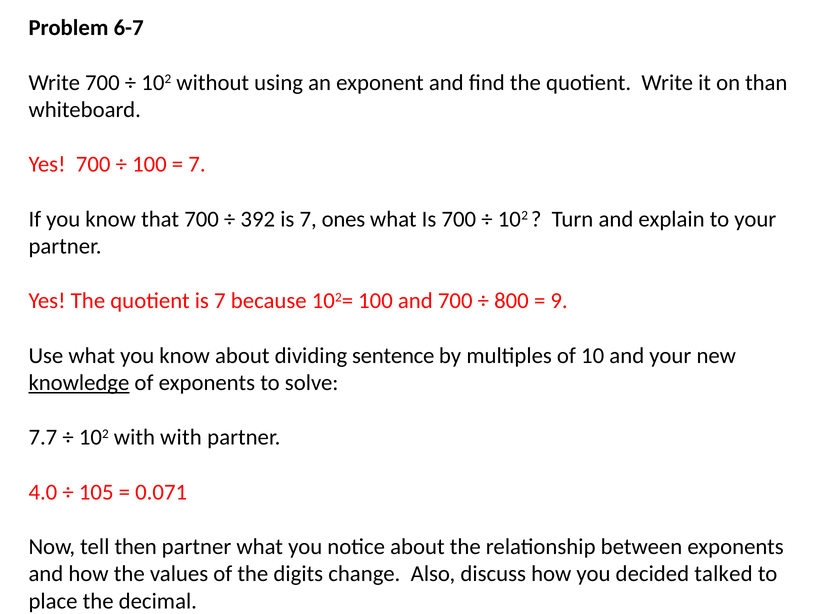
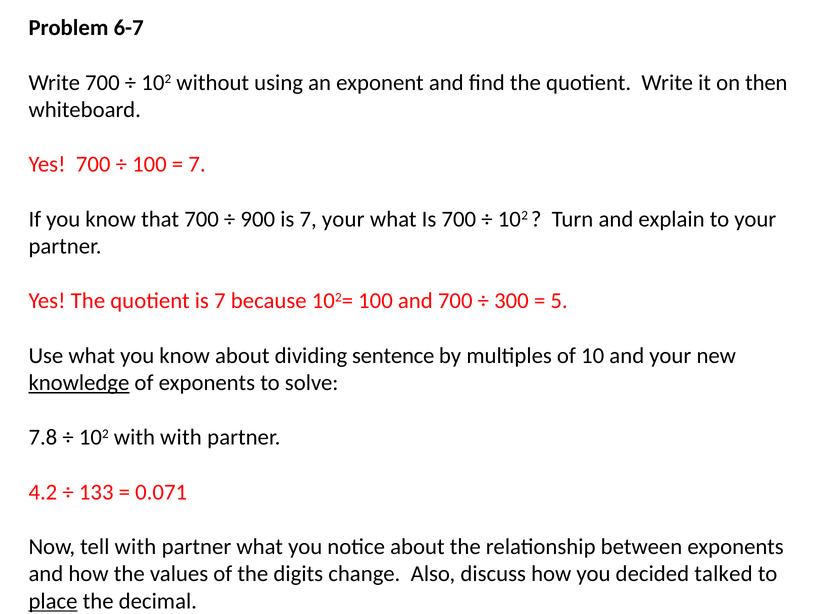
than: than -> then (766, 83)
392: 392 -> 900 (258, 219)
7 ones: ones -> your (343, 219)
800: 800 -> 300 (511, 301)
9: 9 -> 5 (559, 301)
7.7: 7.7 -> 7.8 (43, 438)
4.0: 4.0 -> 4.2 (43, 492)
105: 105 -> 133 (96, 492)
tell then: then -> with (135, 547)
place underline: none -> present (53, 601)
